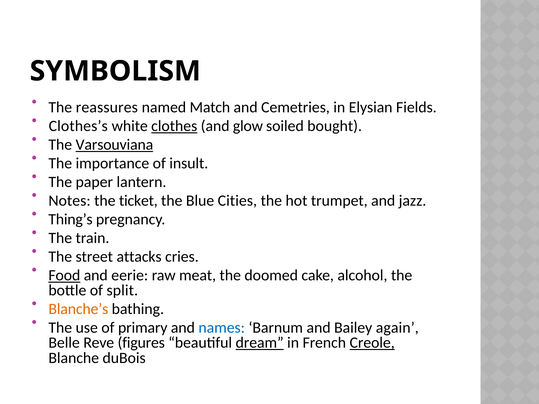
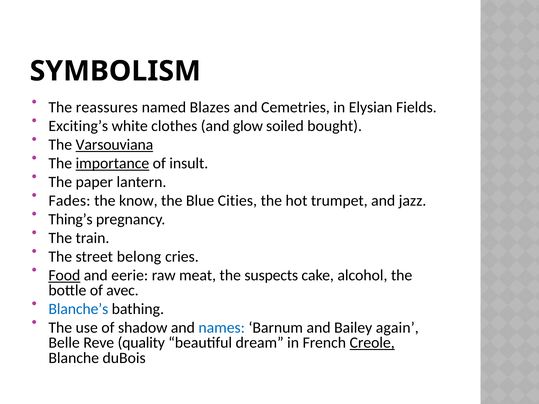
Match: Match -> Blazes (210, 107)
Clothes’s: Clothes’s -> Exciting’s (78, 126)
clothes underline: present -> none (174, 126)
importance underline: none -> present (112, 163)
Notes: Notes -> Fades (69, 201)
ticket: ticket -> know (138, 201)
attacks: attacks -> belong (139, 257)
doomed: doomed -> suspects (271, 275)
split: split -> avec (122, 291)
Blanche’s colour: orange -> blue (78, 309)
primary: primary -> shadow (143, 328)
figures: figures -> quality (141, 343)
dream underline: present -> none (260, 343)
